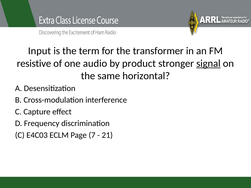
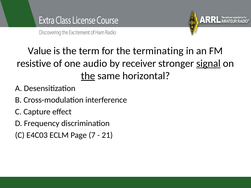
Input: Input -> Value (40, 51)
transformer: transformer -> terminating (158, 51)
product: product -> receiver (139, 63)
the underline: none -> present (88, 76)
